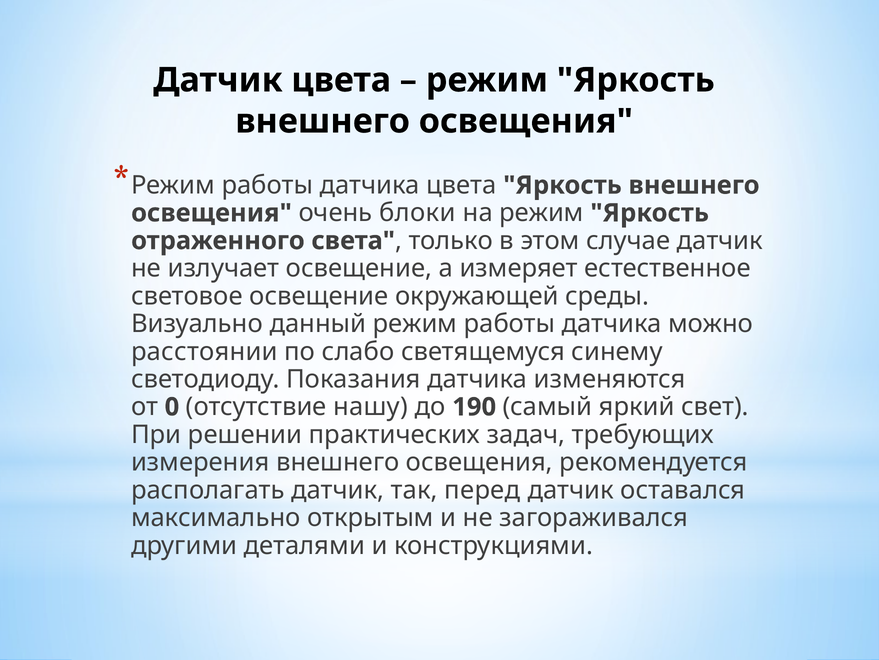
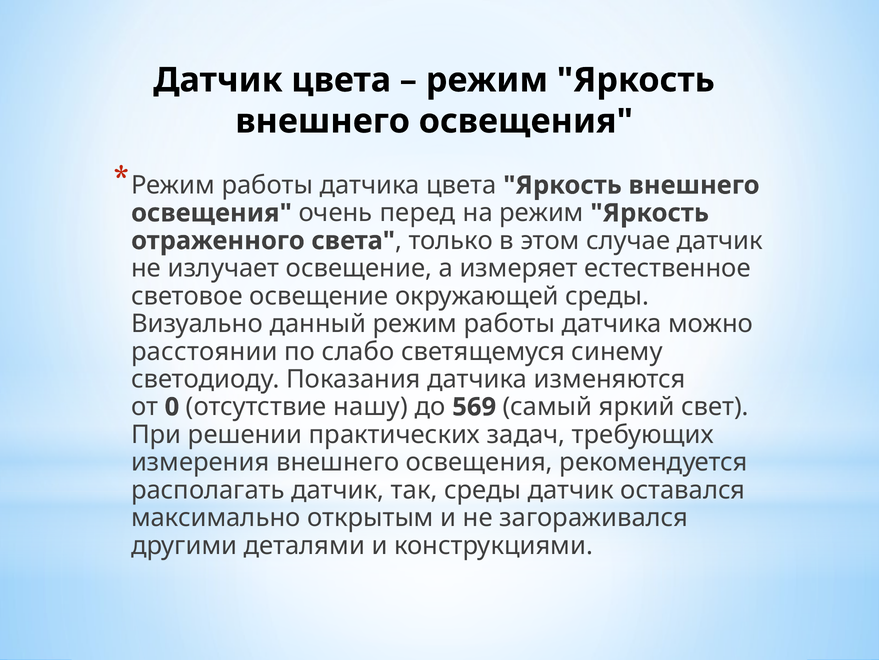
блоки: блоки -> перед (418, 213)
190: 190 -> 569 (474, 407)
так перед: перед -> среды (483, 490)
